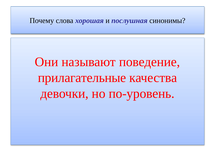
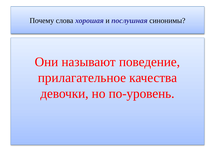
прилагательные: прилагательные -> прилагательное (82, 77)
